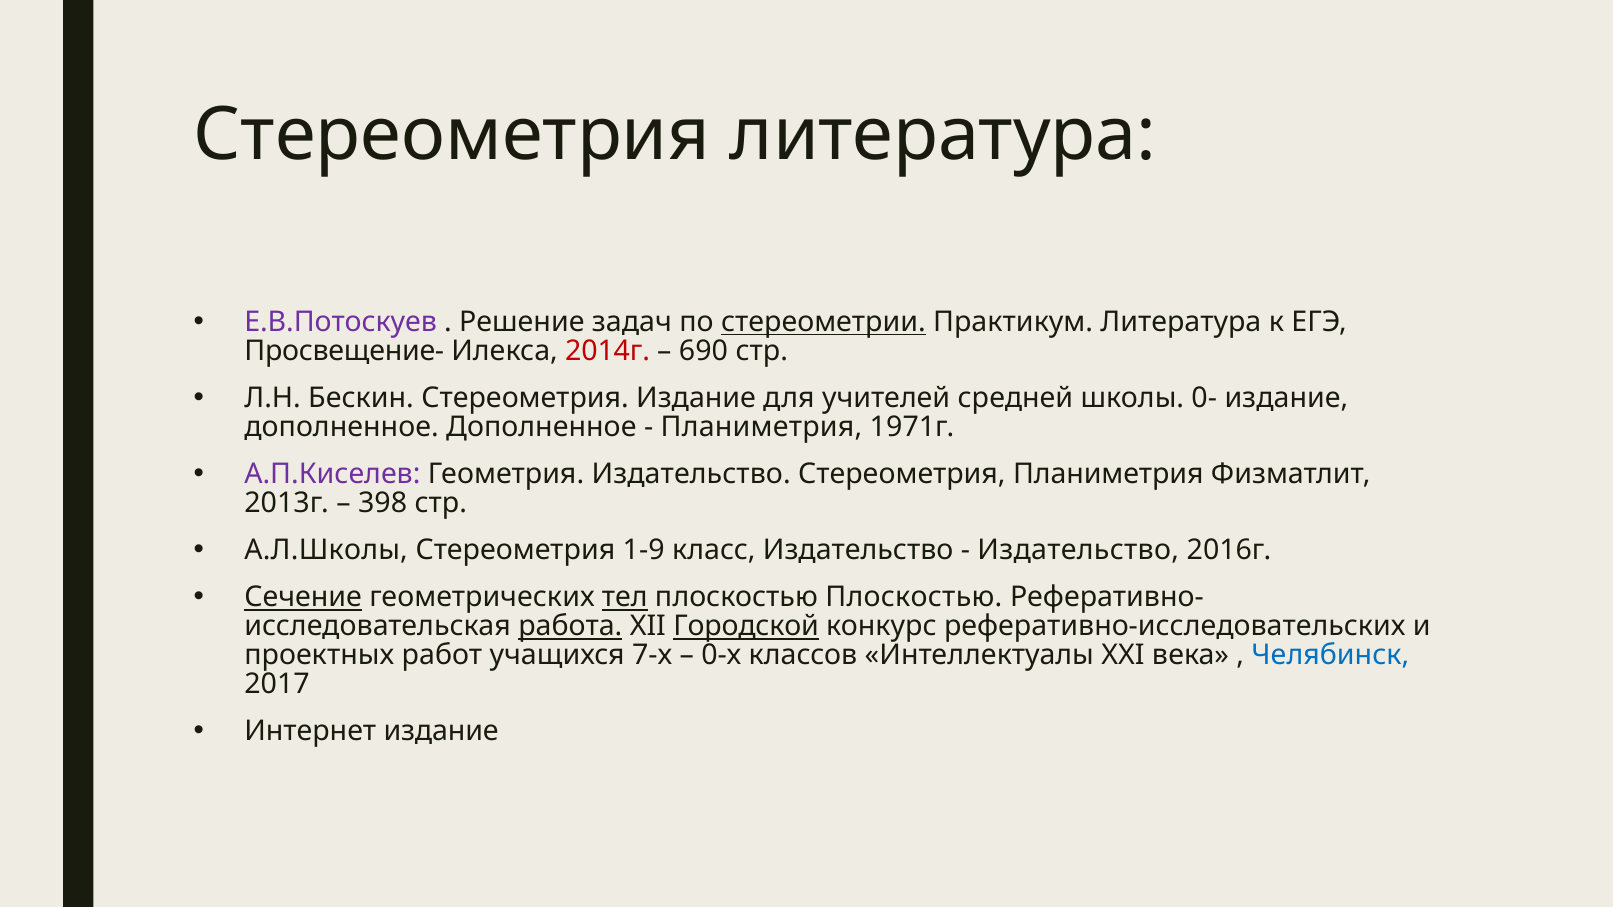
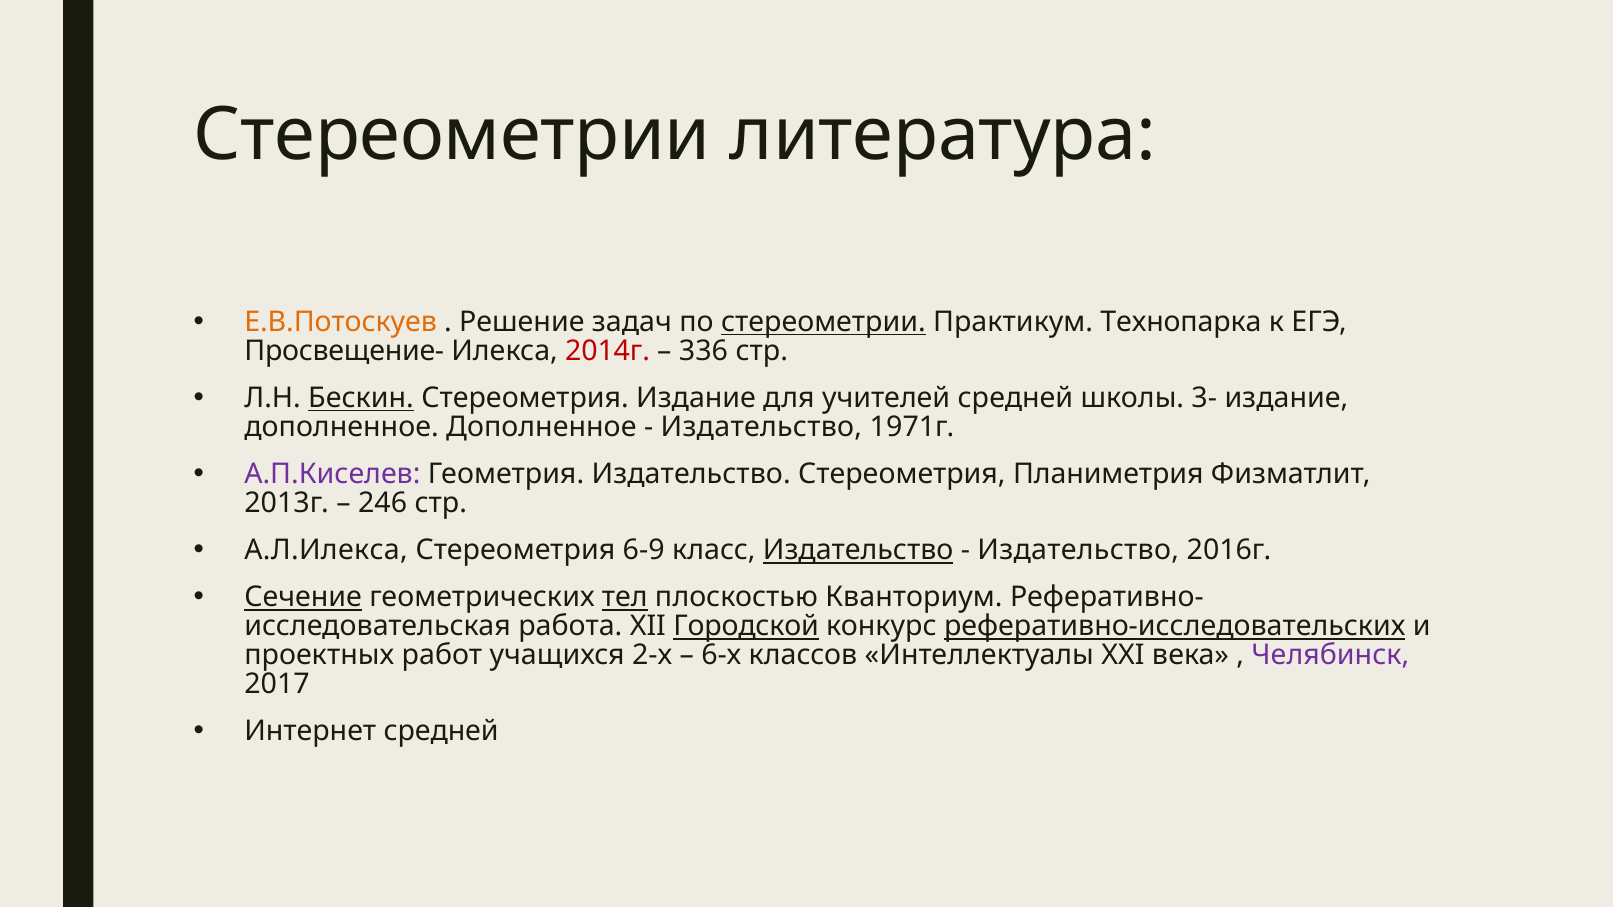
Стереометрия: Стереометрия -> Стереометрии (452, 136)
Е.В.Потоскуев colour: purple -> orange (341, 322)
Практикум Литература: Литература -> Технопарка (1181, 322)
690: 690 -> 336 (704, 351)
Бескин underline: none -> present (361, 398)
0-: 0- -> 3- (1204, 398)
Планиметрия: Планиметрия -> Издательство (761, 427)
398: 398 -> 246 (383, 503)
А.Л.Школы: А.Л.Школы -> А.Л.Илекса (326, 551)
1-9: 1-9 -> 6-9 (644, 551)
Издательство underline: none -> present (858, 551)
плоскостью Плоскостью: Плоскостью -> Кванториум (914, 598)
работа underline: present -> none (570, 627)
реферативно-исследовательских underline: none -> present (1175, 627)
7-х: 7-х -> 2-х (652, 656)
0-х: 0-х -> 6-х (721, 656)
Челябинск colour: blue -> purple (1330, 656)
Интернет издание: издание -> средней (441, 732)
